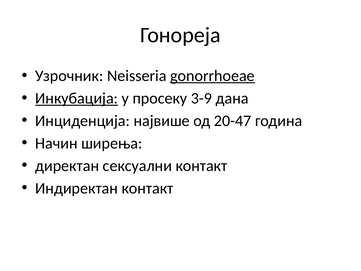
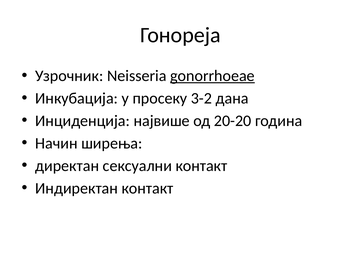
Инкубација underline: present -> none (77, 98)
3-9: 3-9 -> 3-2 (201, 98)
20-47: 20-47 -> 20-20 (233, 121)
